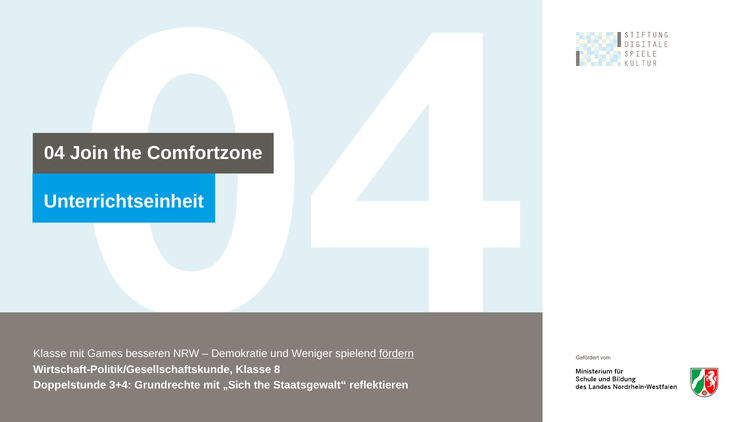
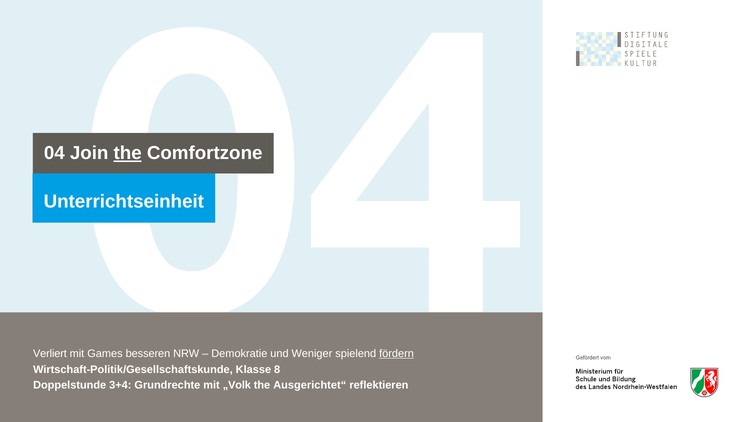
the underline: none -> present (128, 153)
Klasse: Klasse -> Verliert (50, 354)
„Sich: „Sich -> „Volk (237, 385)
Staatsgewalt“: Staatsgewalt“ -> Ausgerichtet“ (310, 385)
